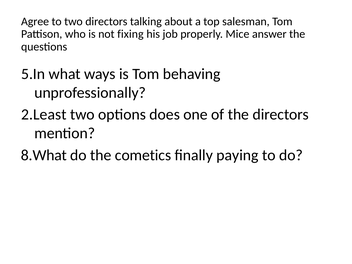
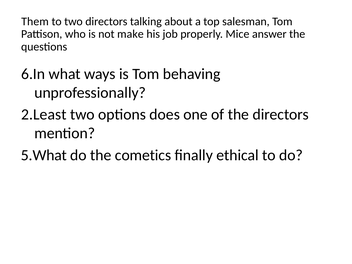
Agree: Agree -> Them (35, 21)
fixing: fixing -> make (130, 34)
5.In: 5.In -> 6.In (33, 74)
8.What: 8.What -> 5.What (44, 155)
paying: paying -> ethical (238, 155)
